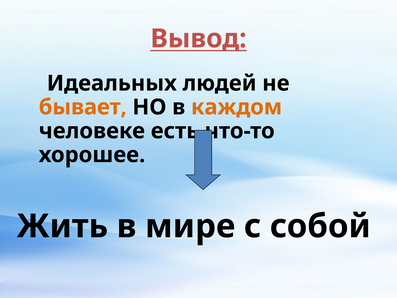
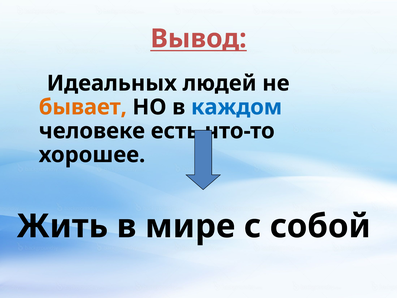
каждом colour: orange -> blue (237, 107)
